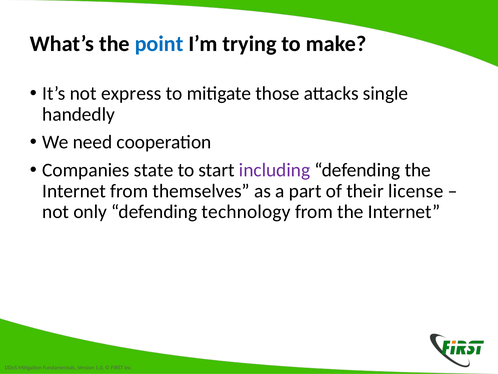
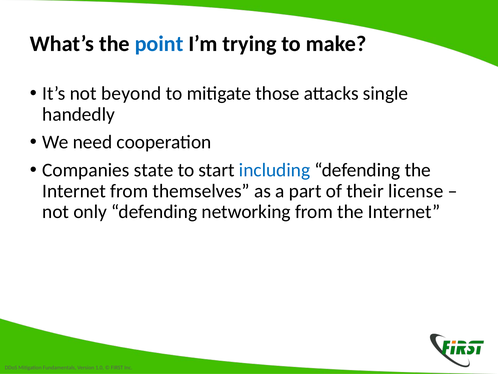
express: express -> beyond (131, 93)
including colour: purple -> blue (275, 170)
technology: technology -> networking (246, 212)
